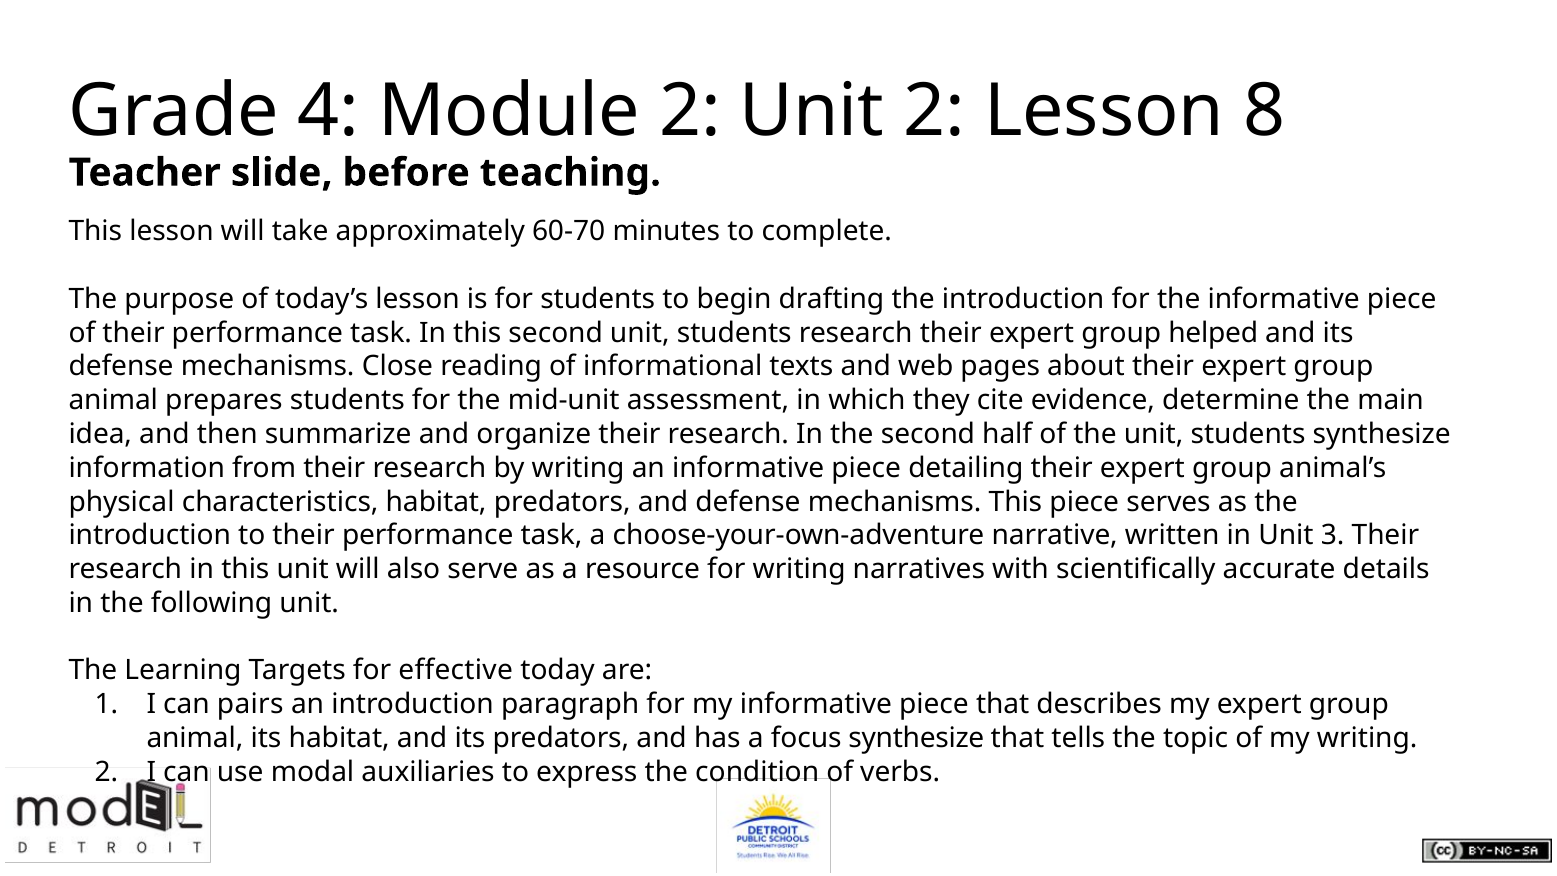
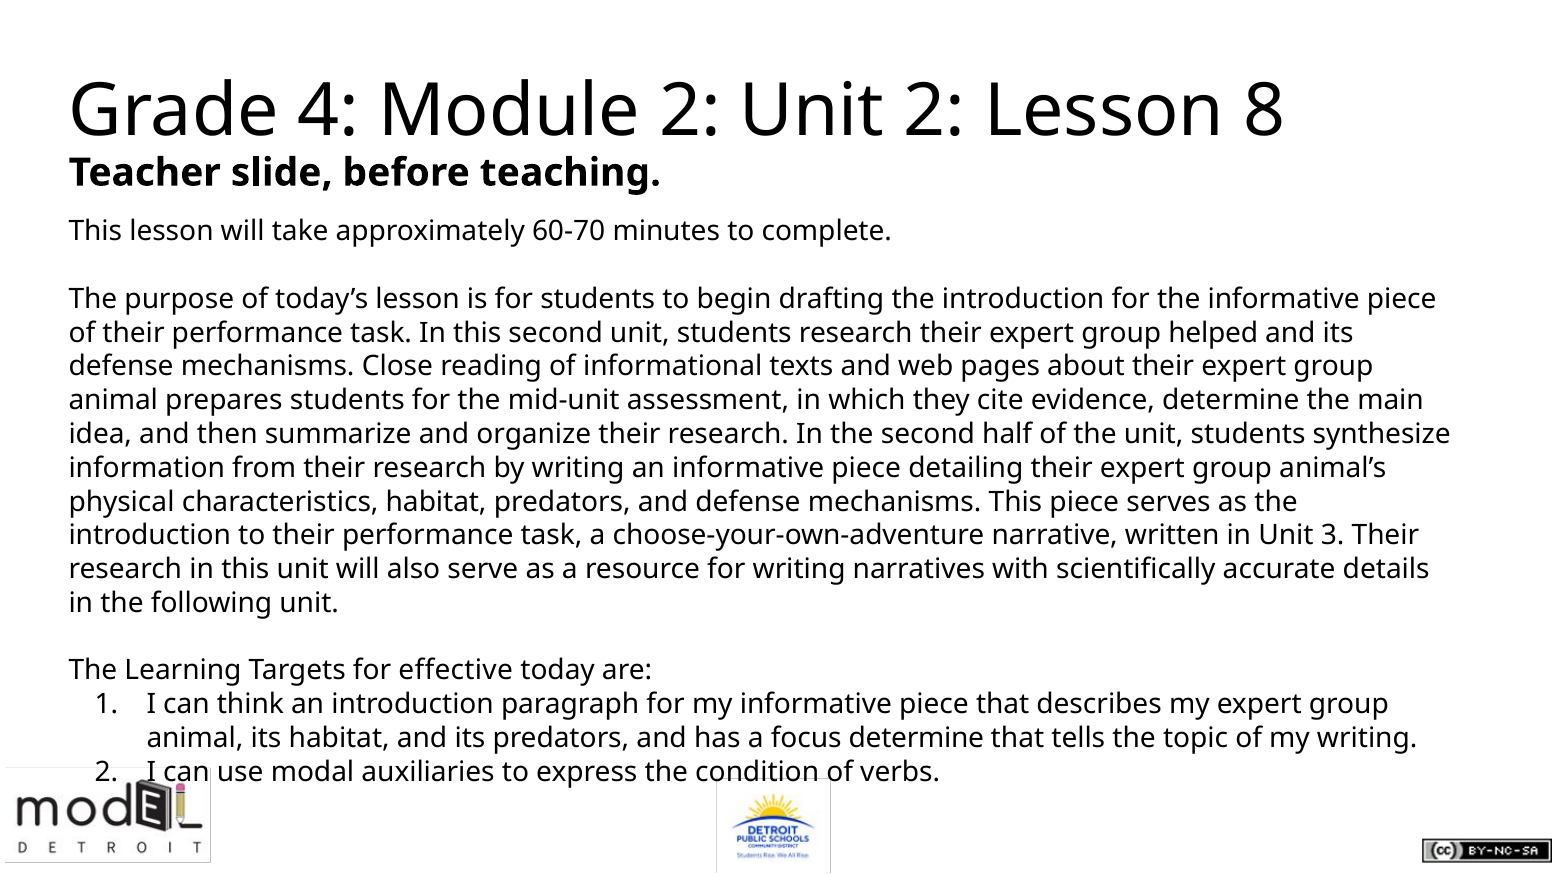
pairs: pairs -> think (250, 704)
focus synthesize: synthesize -> determine (916, 738)
